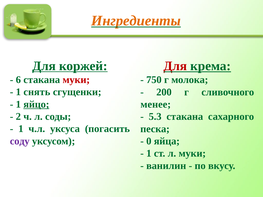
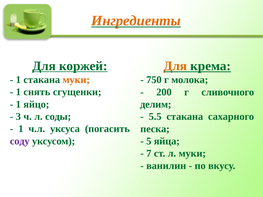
Для colour: red -> orange (175, 66)
6: 6 -> 1 (18, 80)
муки colour: red -> orange (76, 80)
яйцо underline: present -> none (36, 104)
менее: менее -> делим (156, 104)
2: 2 -> 3 (18, 117)
5.3: 5.3 -> 5.5 (155, 117)
0: 0 -> 5 (149, 141)
1: 1 -> 7 (149, 154)
